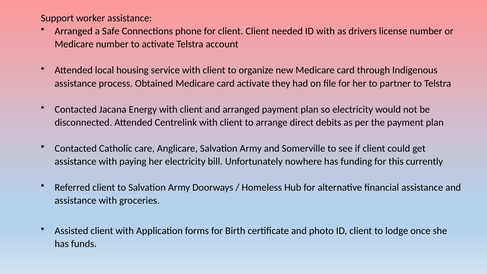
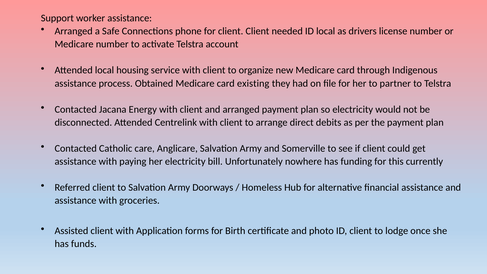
ID with: with -> local (326, 31)
card activate: activate -> existing (253, 83)
